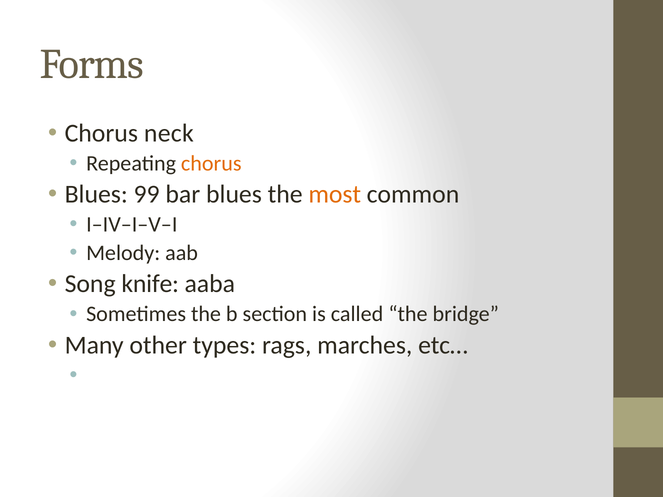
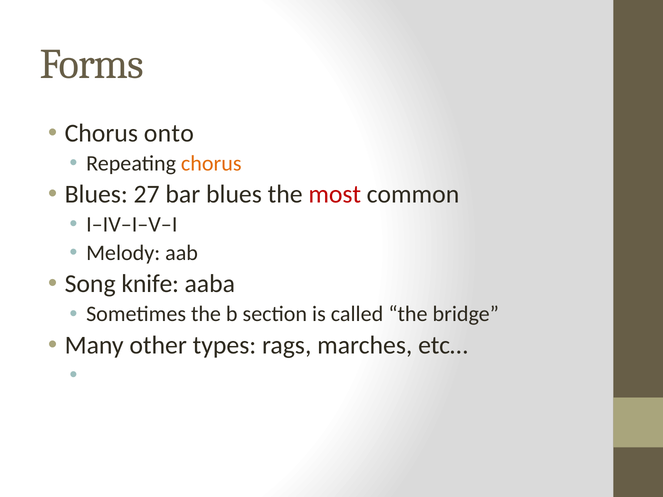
neck: neck -> onto (169, 133)
99: 99 -> 27 (147, 194)
most colour: orange -> red (335, 194)
